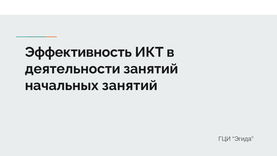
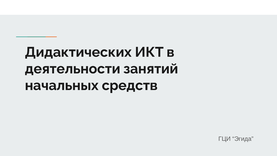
Эффективность: Эффективность -> Дидактических (78, 52)
начальных занятий: занятий -> средств (130, 85)
